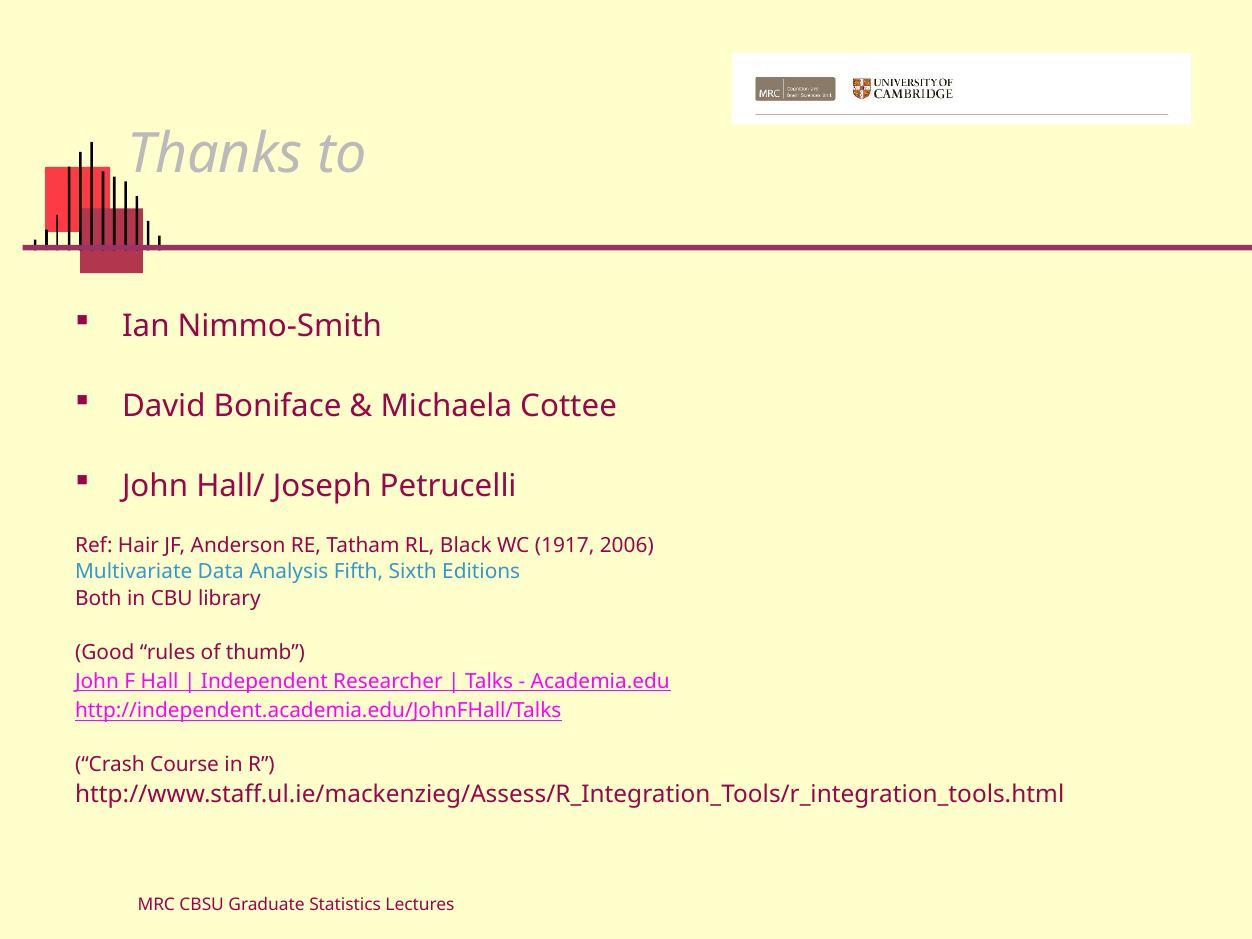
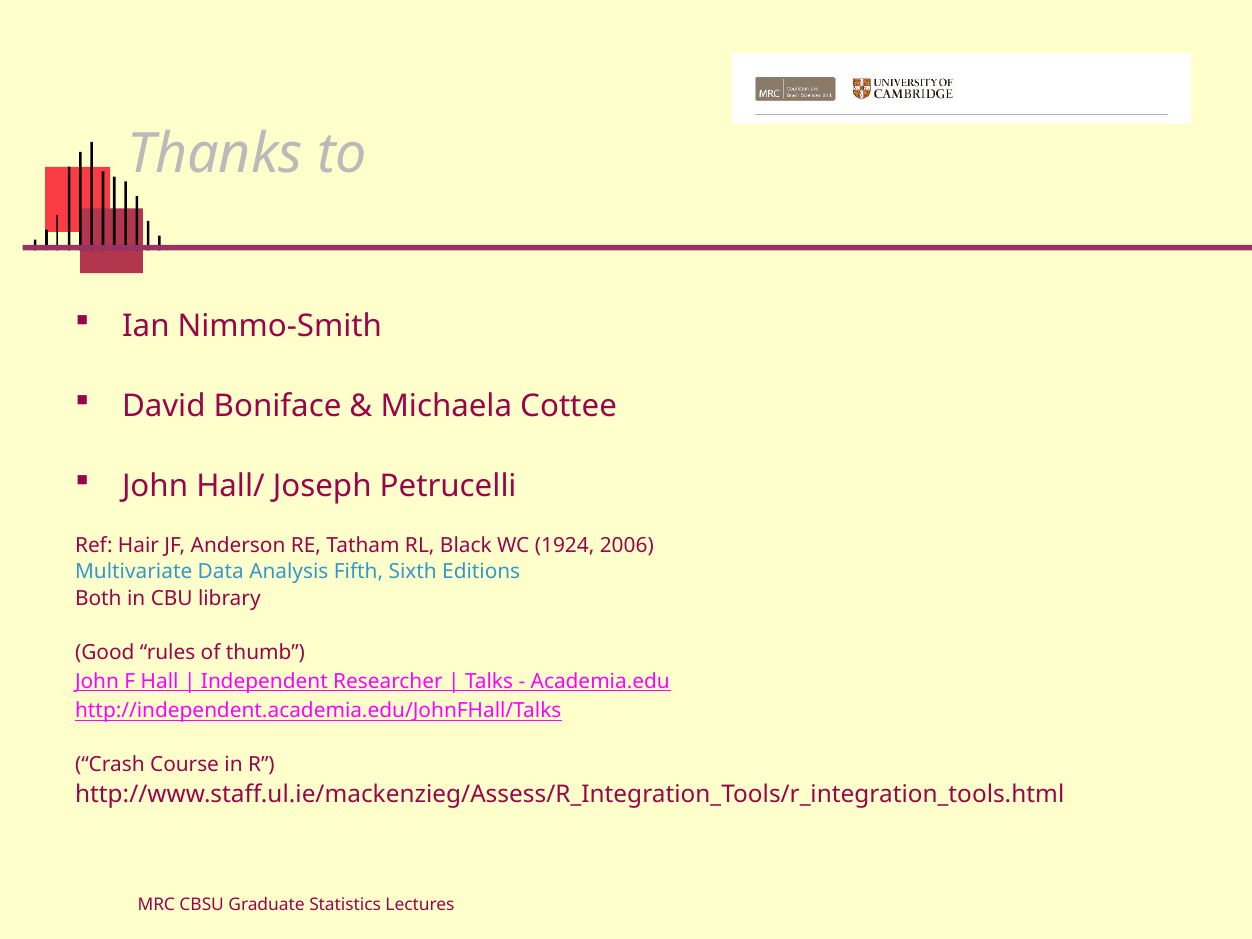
1917: 1917 -> 1924 (565, 545)
